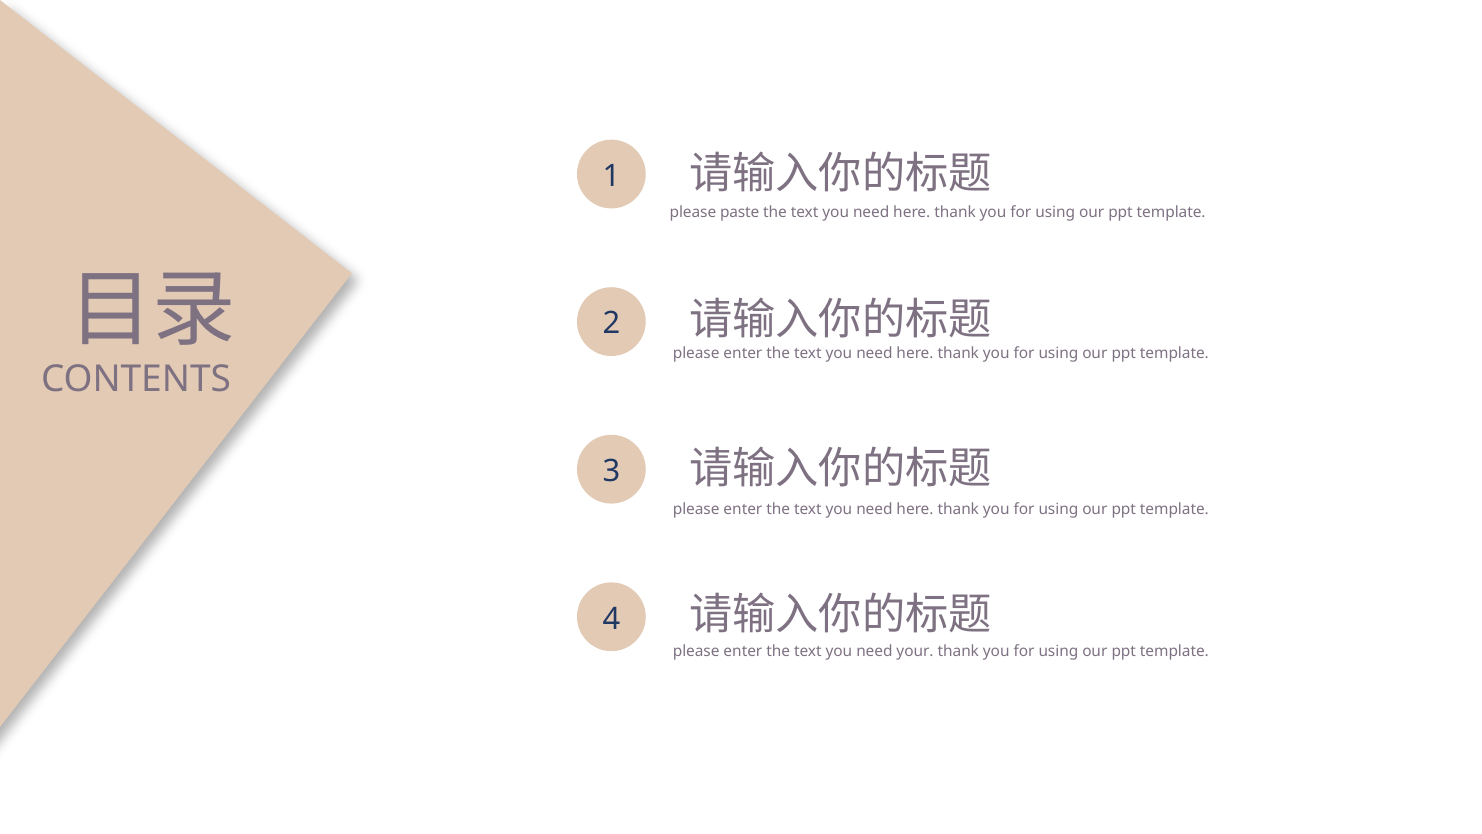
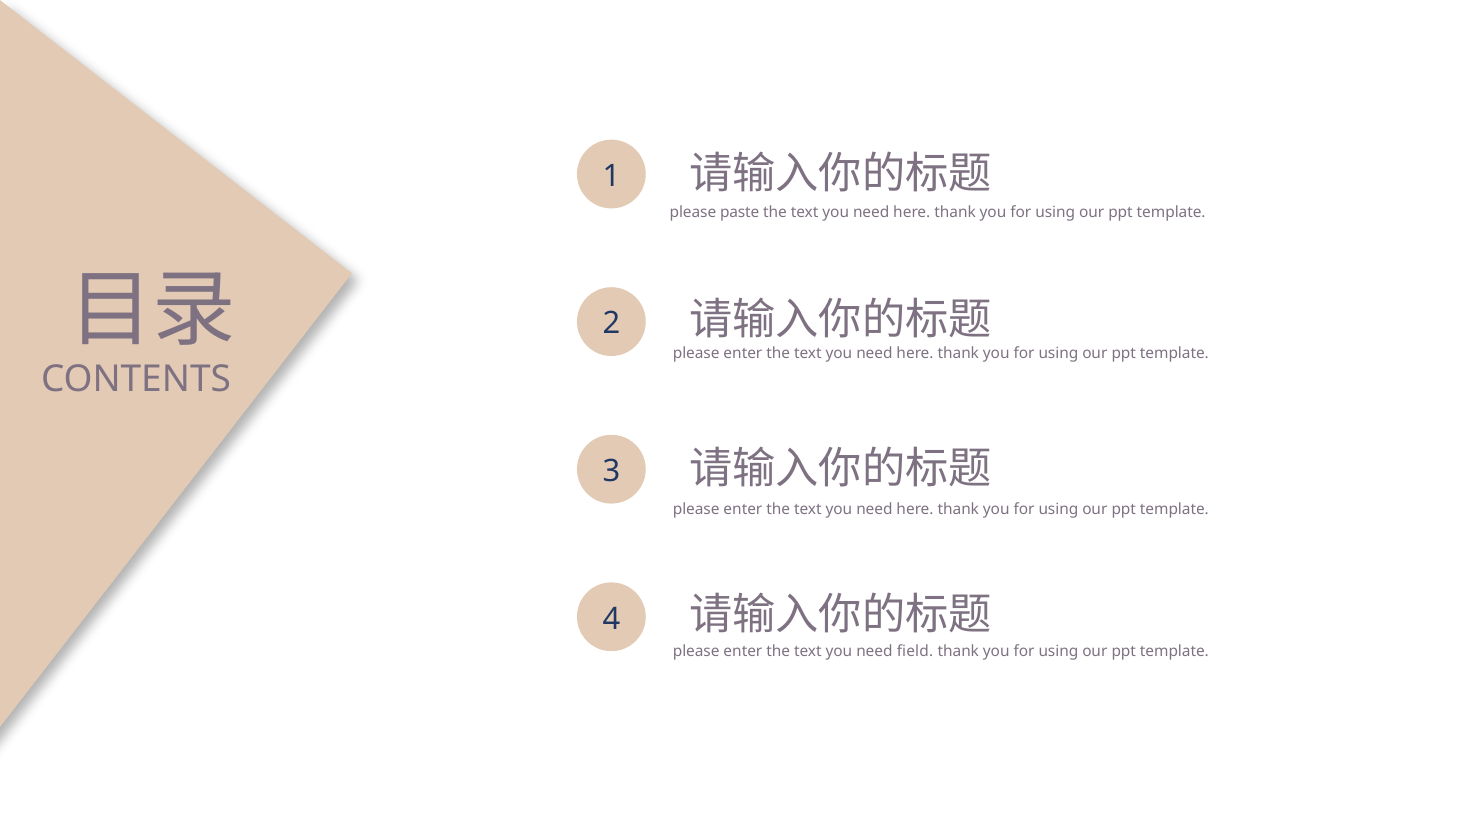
your: your -> field (915, 651)
